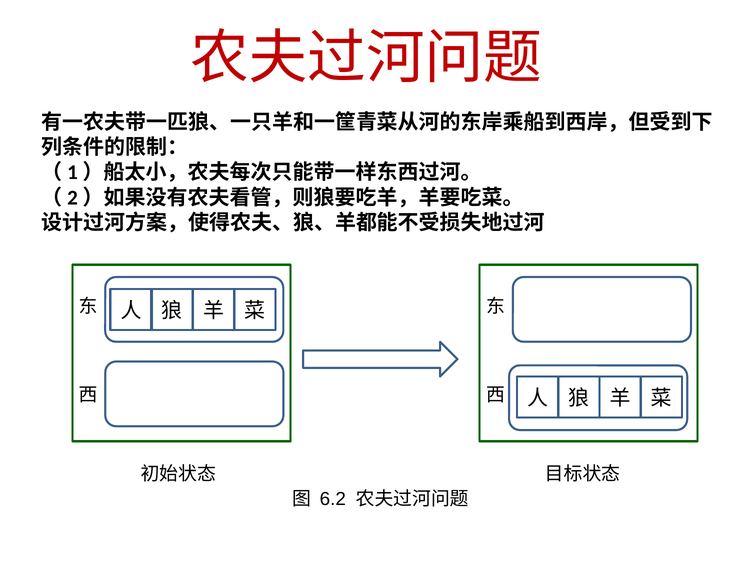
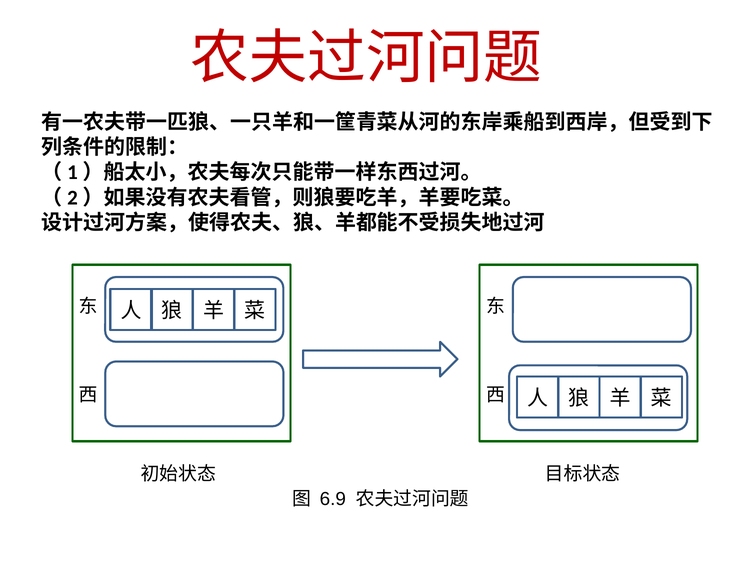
6.2: 6.2 -> 6.9 (333, 499)
